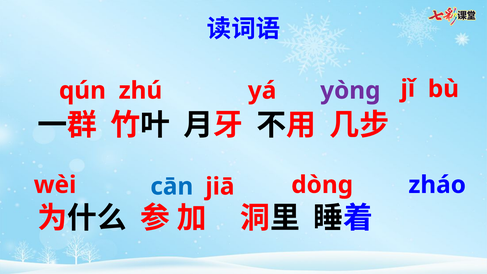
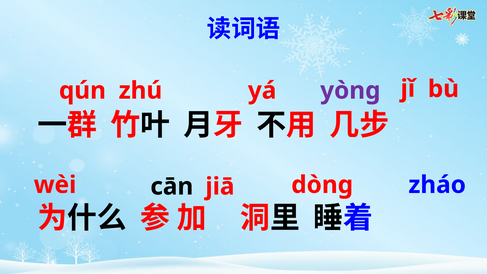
cān colour: blue -> black (172, 186)
